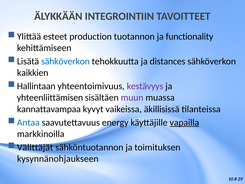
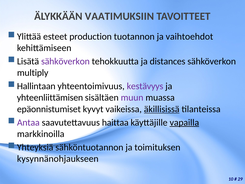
INTEGROINTIIN: INTEGROINTIIN -> VAATIMUKSIIN (119, 16)
functionality: functionality -> vaihtoehdot (189, 36)
sähköverkon colour: blue -> purple (65, 61)
kaikkien: kaikkien -> multiply (33, 73)
kannattavampaa: kannattavampaa -> epäonnistumiset (49, 109)
äkillisissä underline: none -> present (162, 109)
Antaa colour: blue -> purple (28, 122)
energy: energy -> haittaa (115, 122)
Välittäjät: Välittäjät -> Yhteyksiä (35, 147)
